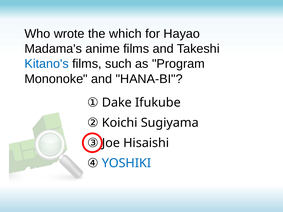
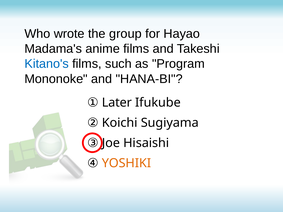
which: which -> group (125, 34)
Dake: Dake -> Later (117, 103)
YOSHIKI colour: blue -> orange (126, 163)
